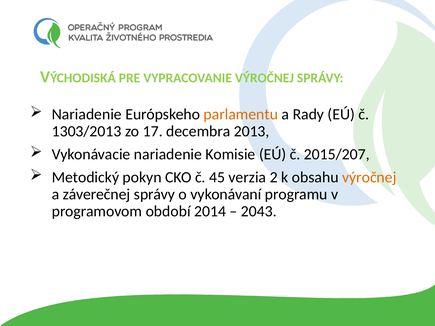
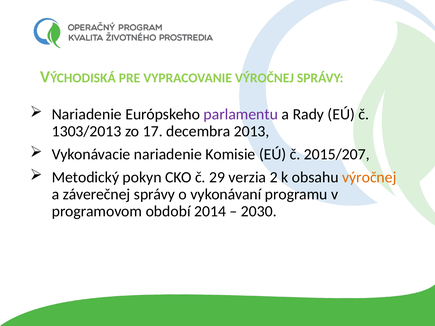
parlamentu colour: orange -> purple (241, 114)
45: 45 -> 29 (217, 178)
2043: 2043 -> 2030 (259, 212)
